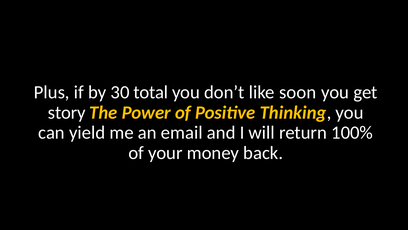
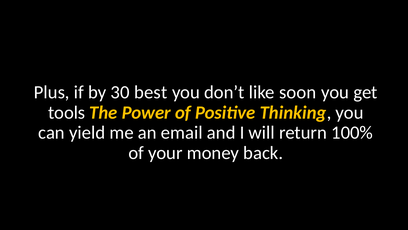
total: total -> best (151, 92)
story: story -> tools (67, 112)
